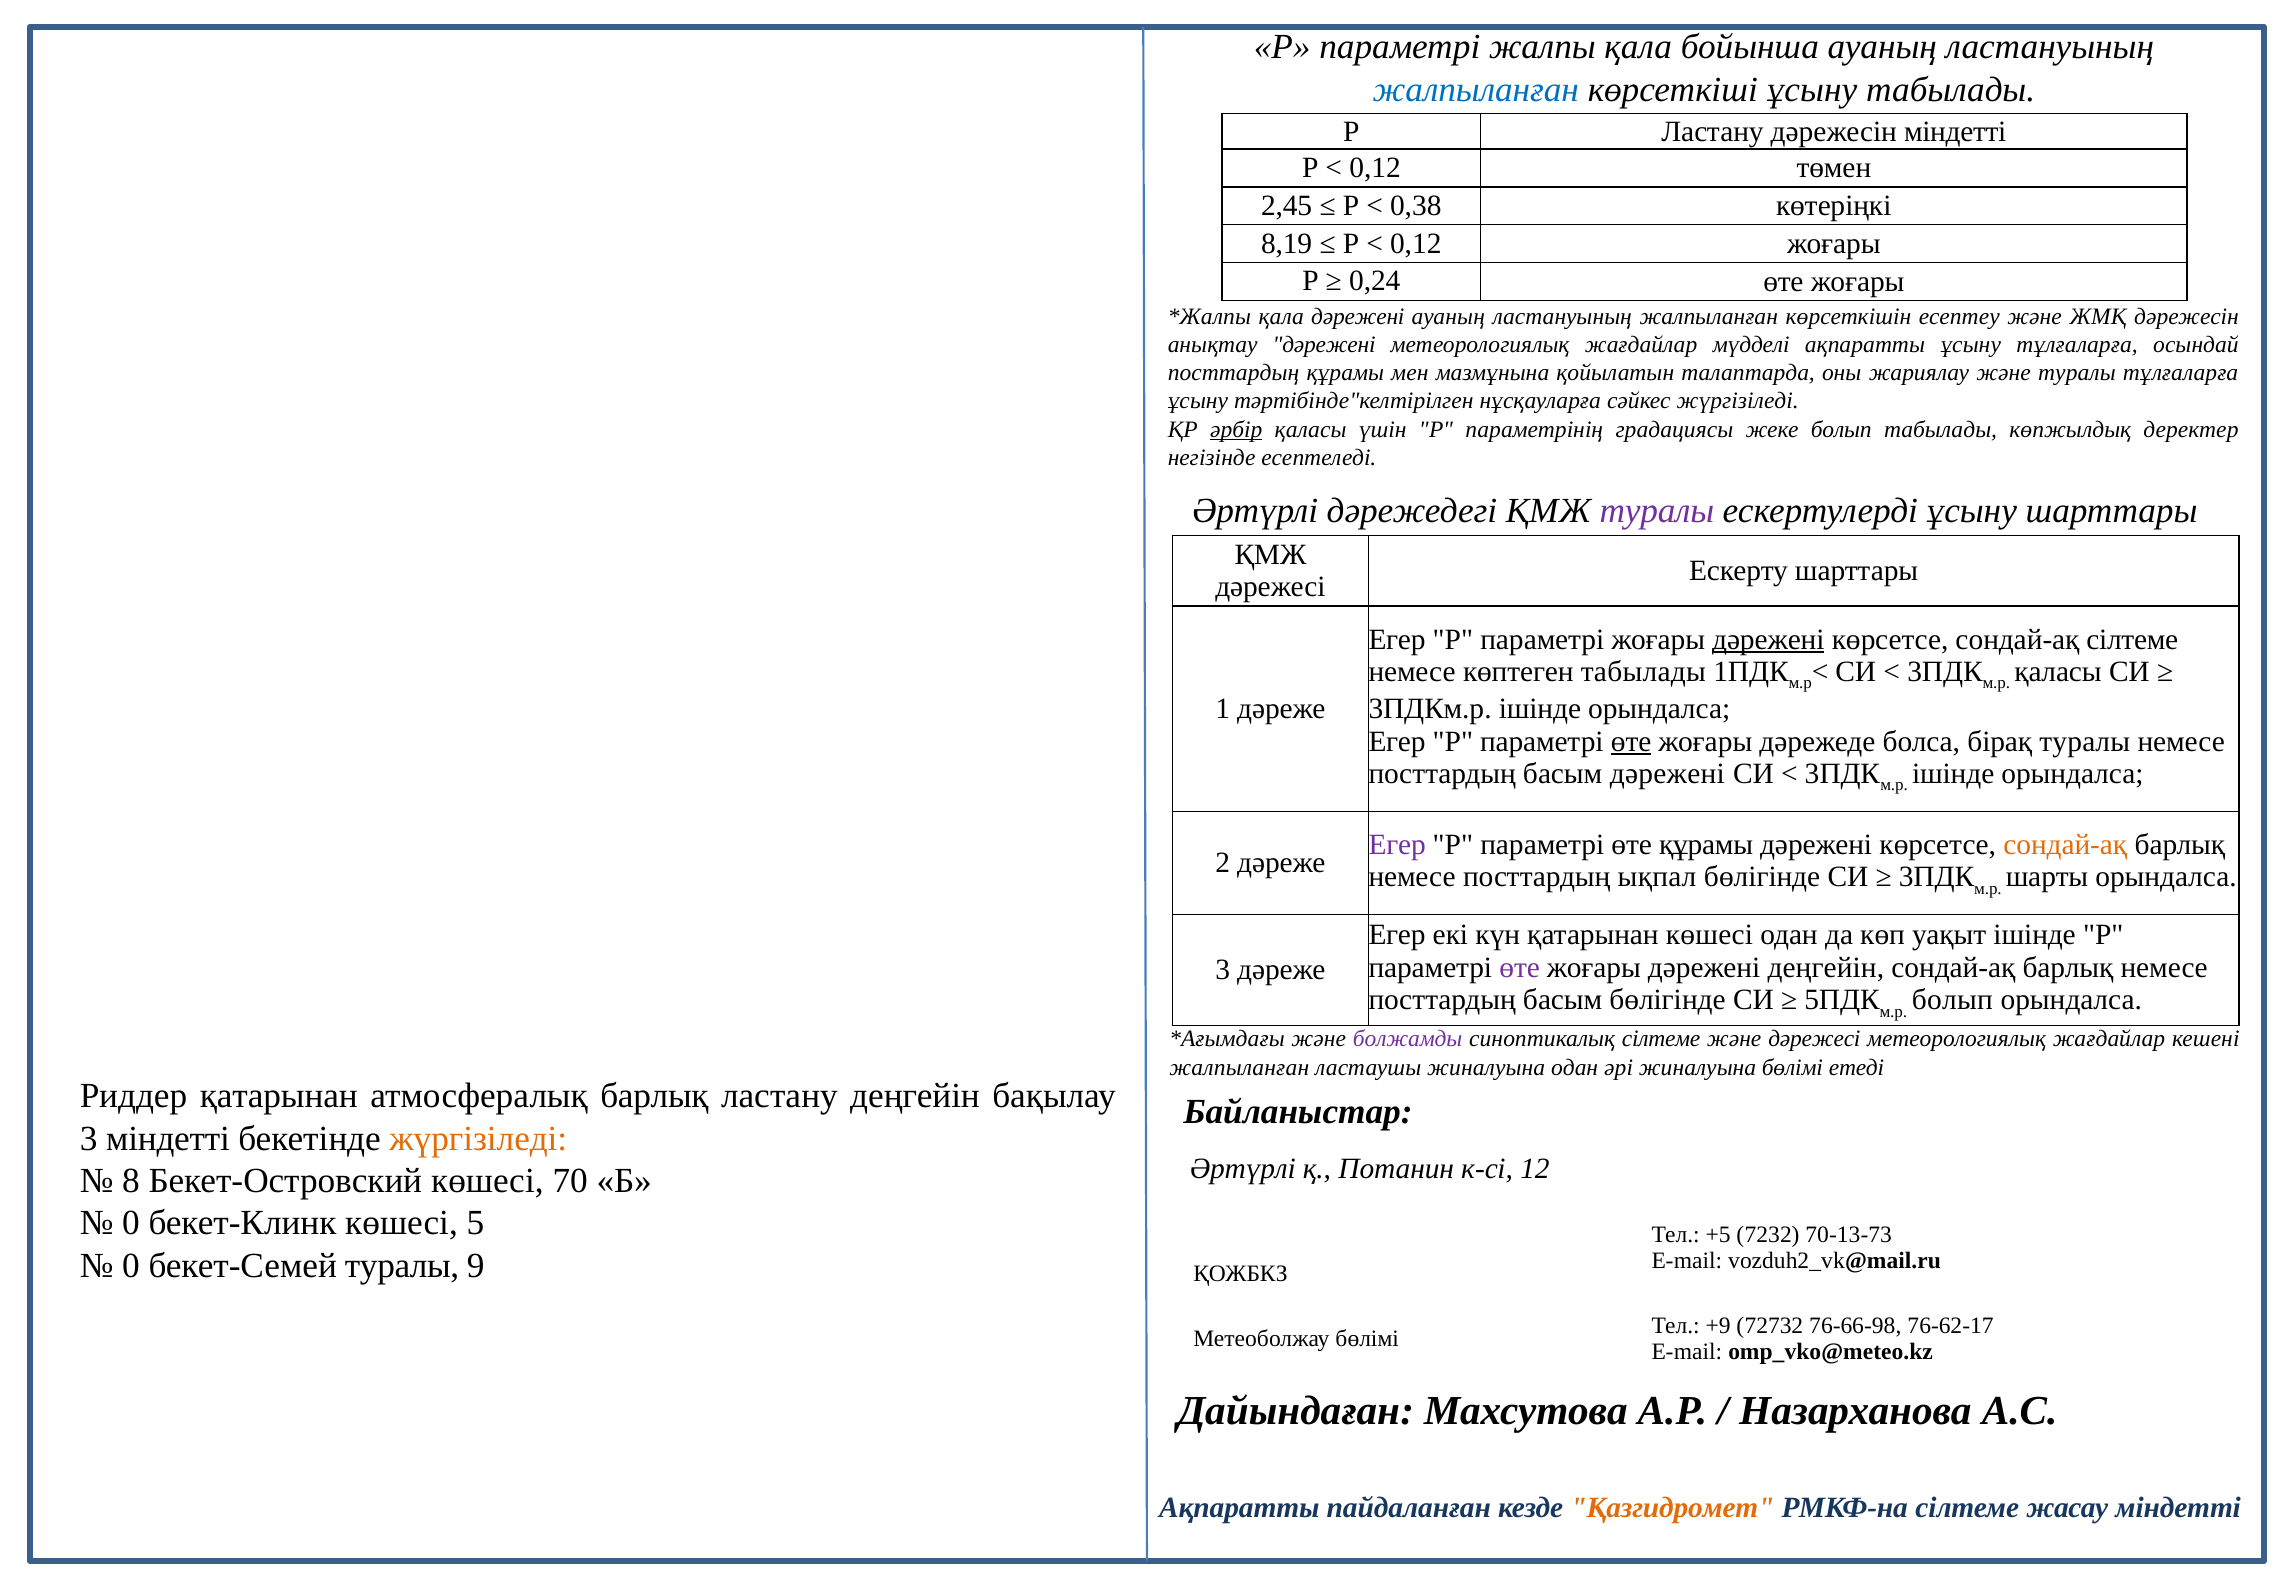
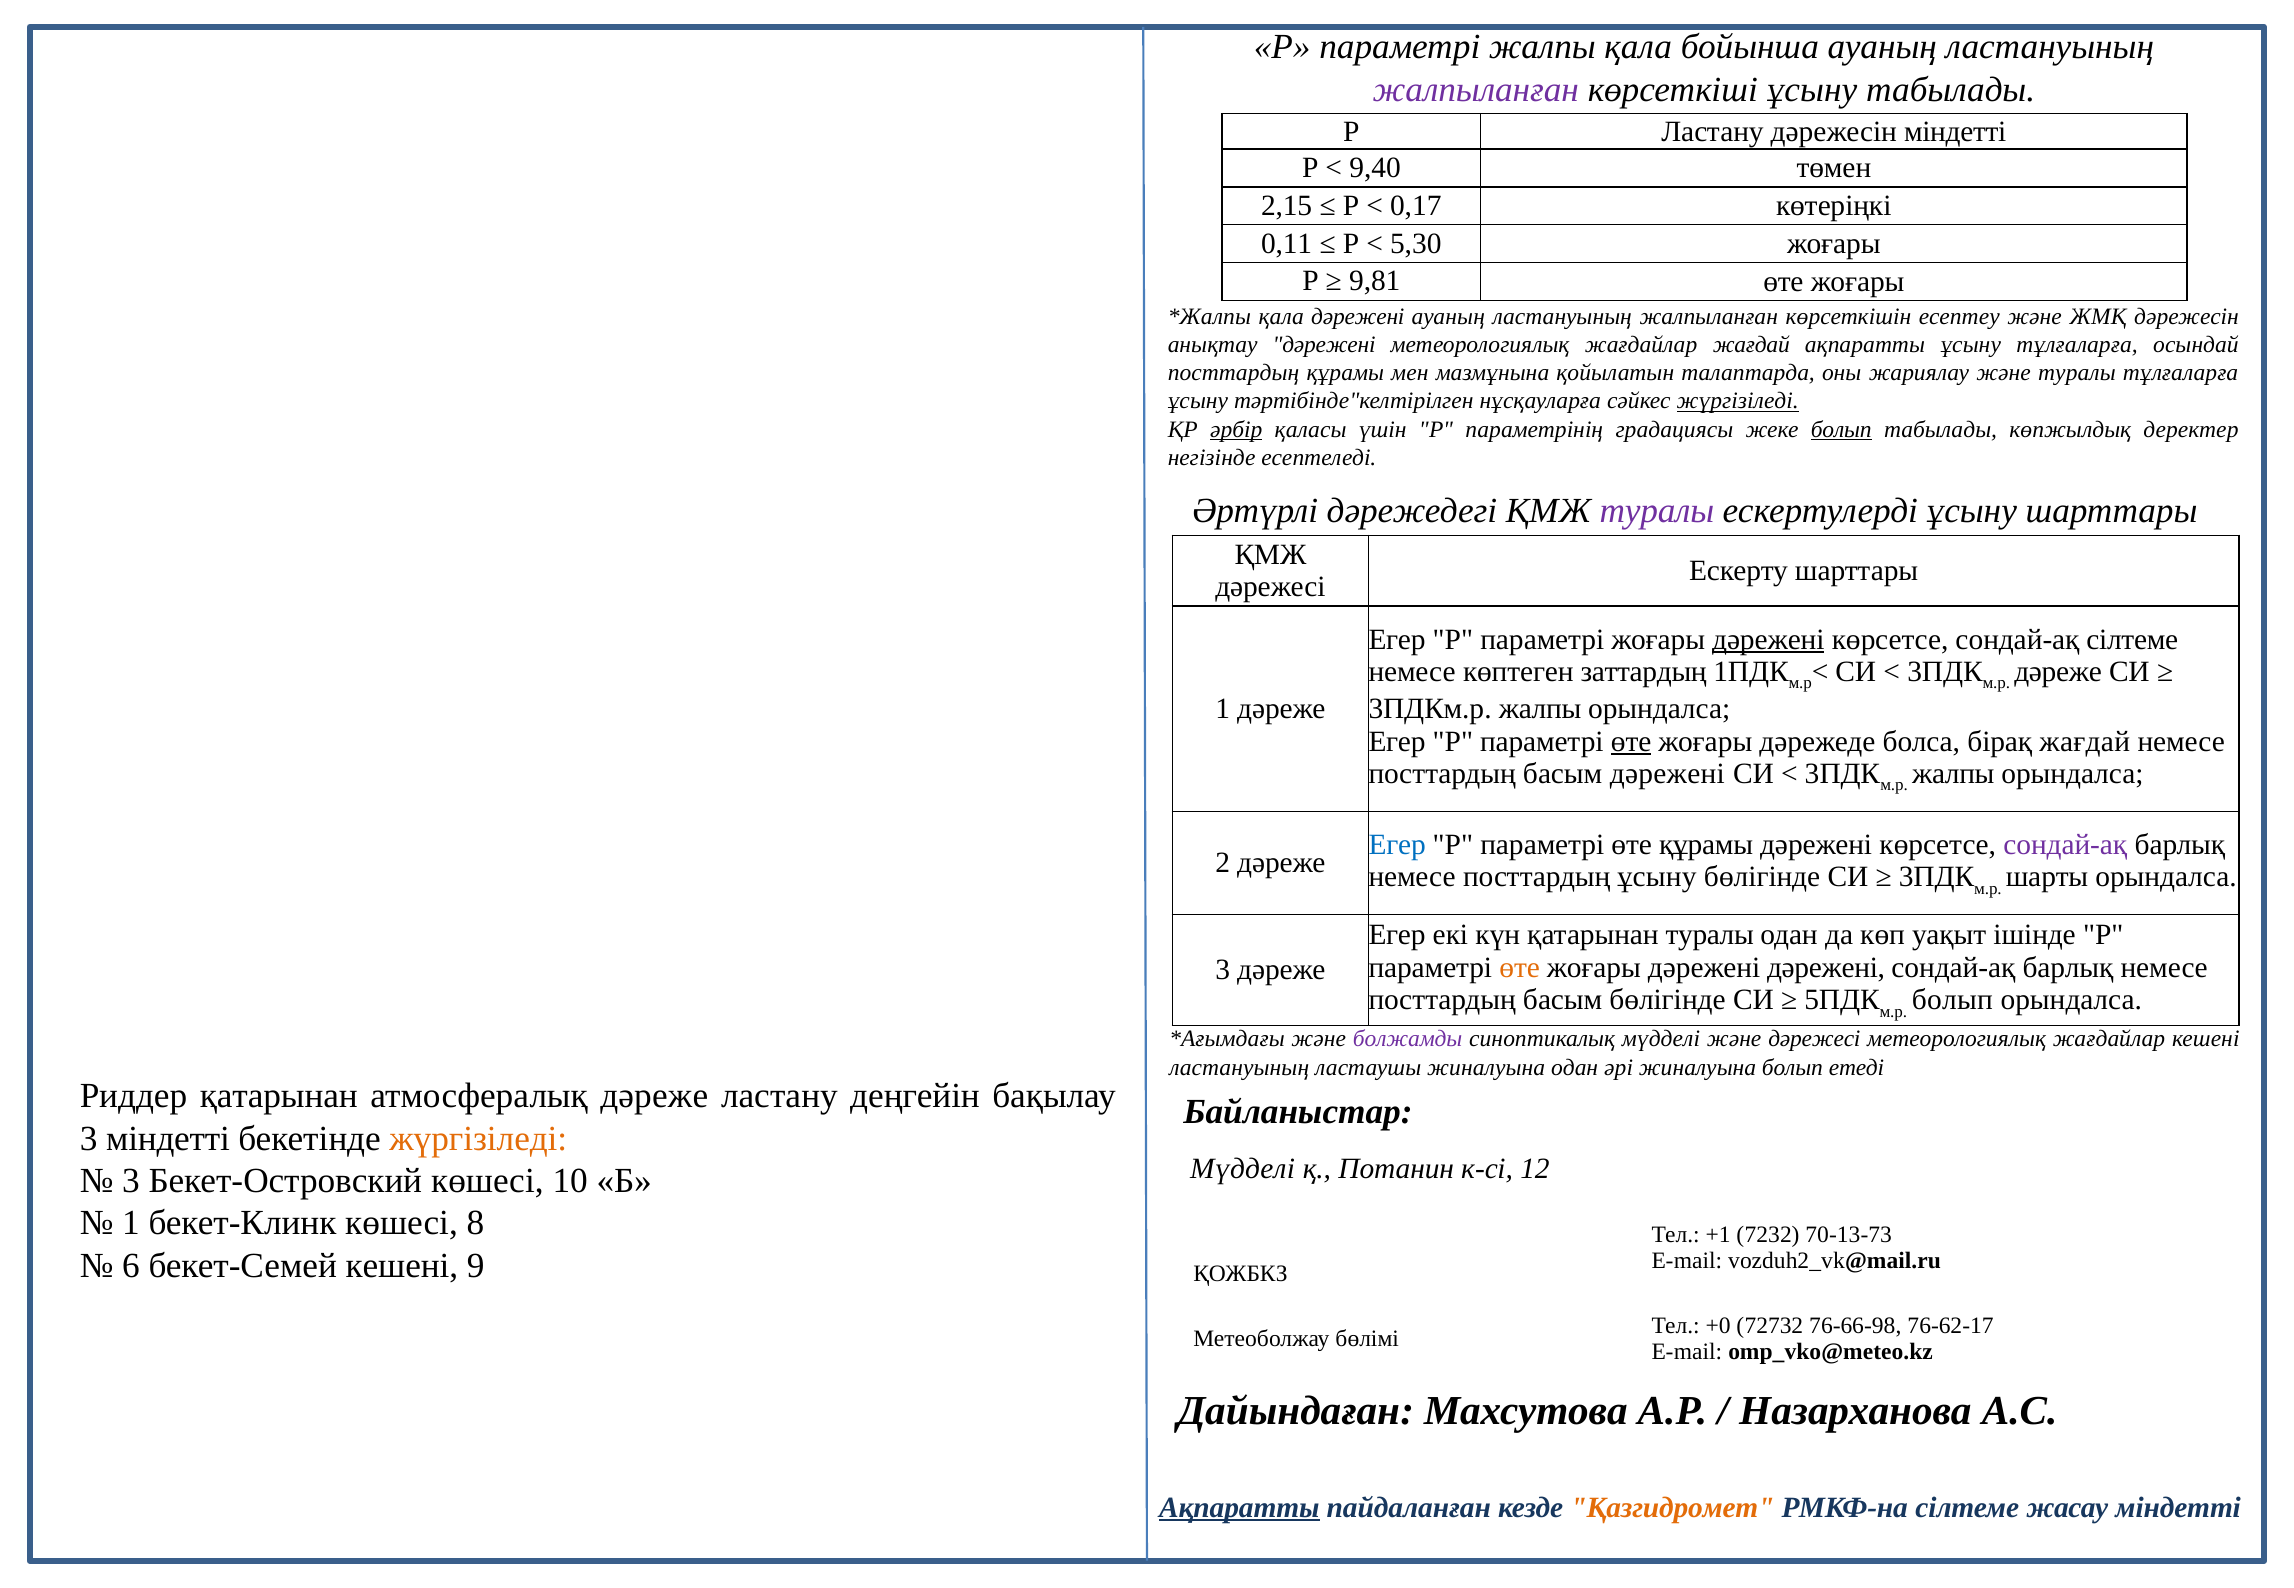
жалпыланған colour: blue -> purple (1476, 90)
0,12: 0,12 -> 9,40 (1375, 168)
2,45: 2,45 -> 2,15 (1287, 206)
0,38: 0,38 -> 0,17 (1416, 206)
8,19: 8,19 -> 0,11 (1287, 243)
0,12: 0,12 -> 5,30 (1416, 243)
0,24: 0,24 -> 9,81 (1375, 281)
жағдайлар мүдделі: мүдделі -> жағдай (1751, 345)
жүргізіледі underline: none -> present (1738, 401)
болып underline: none -> present (1841, 429)
көптеген табылады: табылады -> заттардың (1644, 672)
қаласы: қаласы -> дәреже (2058, 672)
3ПДКм.р ішінде: ішінде -> жалпы (1540, 709)
бірақ туралы: туралы -> жағдай (2085, 741)
ішінде: ішінде -> жалпы (1953, 774)
Егер colour: purple -> blue (1397, 845)
сондай-ақ colour: orange -> purple (2065, 845)
посттардың ықпал: ықпал -> ұсыну (1657, 877)
қатарынан көшесі: көшесі -> туралы (1710, 935)
өте colour: purple -> orange (1520, 968)
дәрежені деңгейін: деңгейін -> дәрежені (1826, 968)
синоптикалық сілтеме: сілтеме -> мүдделі (1661, 1039)
жалпыланған: жалпыланған -> ластануының (1239, 1067)
жиналуына бөлімі: бөлімі -> болып (1792, 1067)
атмосфералық барлық: барлық -> дәреже (654, 1096)
Әртүрлі: Әртүрлі -> Мүдделі (1243, 1169)
8: 8 -> 3 (131, 1181)
70: 70 -> 10 (570, 1181)
0: 0 -> 1 (131, 1223)
5: 5 -> 8 (475, 1223)
+5: +5 -> +1 (1718, 1234)
0: 0 -> 6 (131, 1266)
бекет-Семей туралы: туралы -> кешені (402, 1266)
+9: +9 -> +0 (1718, 1326)
Ақпаратты underline: none -> present (1239, 1507)
